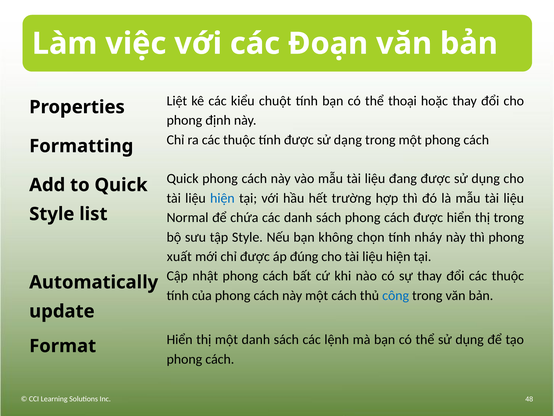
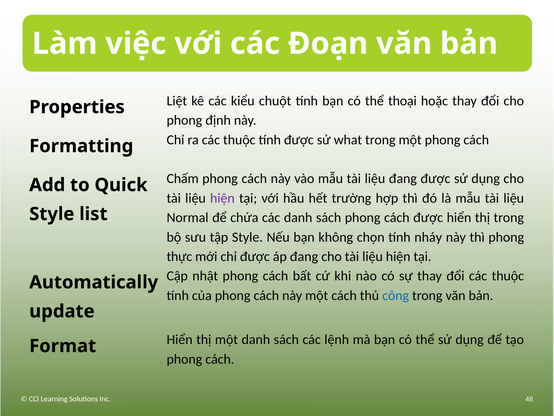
dạng: dạng -> what (348, 140)
Quick: Quick -> Chấm (183, 179)
hiện colour: blue -> purple (222, 198)
xuất: xuất -> thực (179, 256)
áp đúng: đúng -> đang (304, 256)
